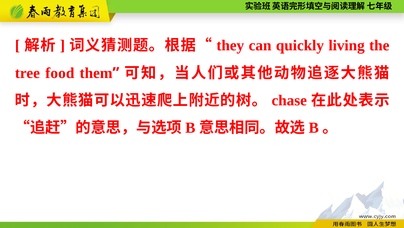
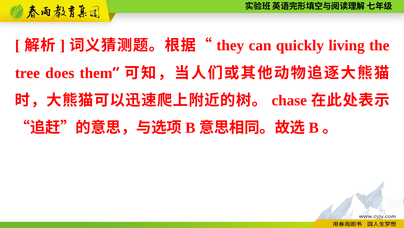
food: food -> does (60, 73)
